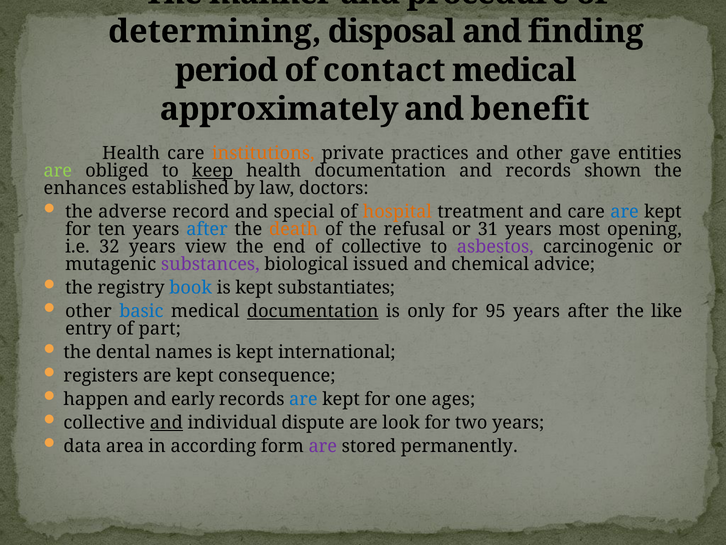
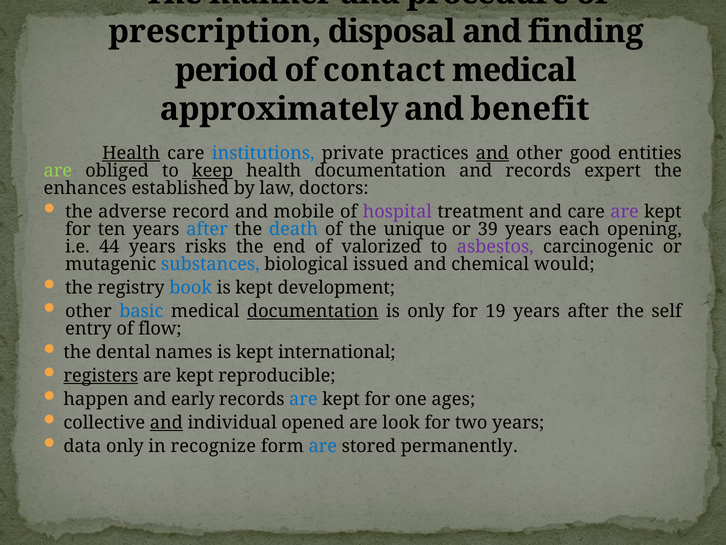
determining: determining -> prescription (215, 32)
Health underline: none -> present (131, 153)
institutions colour: orange -> blue (263, 153)
and underline: none -> present (492, 153)
gave: gave -> good (590, 153)
shown: shown -> expert (613, 171)
special: special -> mobile (304, 212)
hospital colour: orange -> purple (397, 212)
are colour: blue -> purple (625, 212)
death colour: orange -> blue (294, 229)
refusal: refusal -> unique (414, 229)
31: 31 -> 39 (488, 229)
most: most -> each (579, 229)
32: 32 -> 44 (109, 246)
view: view -> risks (206, 246)
of collective: collective -> valorized (381, 246)
substances colour: purple -> blue (210, 264)
advice: advice -> would (564, 264)
substantiates: substantiates -> development (336, 287)
95: 95 -> 19 (496, 311)
like: like -> self (667, 311)
part: part -> flow (160, 328)
registers underline: none -> present (101, 375)
consequence: consequence -> reproducible (277, 375)
dispute: dispute -> opened (313, 422)
data area: area -> only (125, 446)
according: according -> recognize (213, 446)
are colour: purple -> blue (323, 446)
